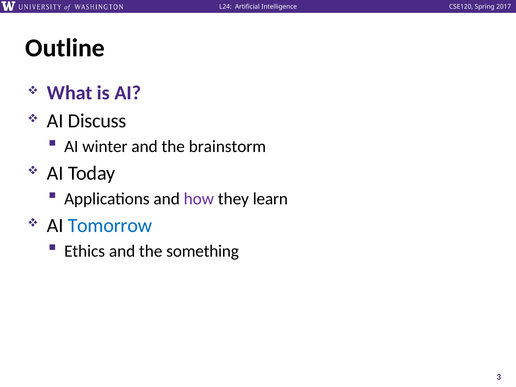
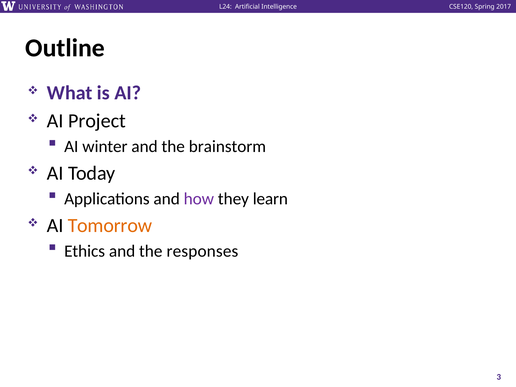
Discuss: Discuss -> Project (97, 121)
Tomorrow colour: blue -> orange (110, 225)
something: something -> responses (202, 251)
